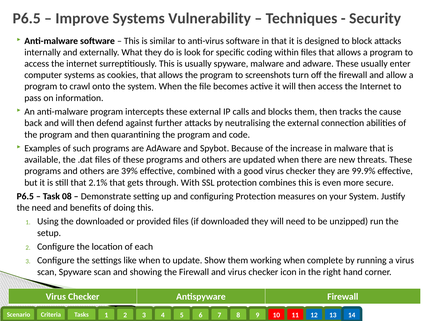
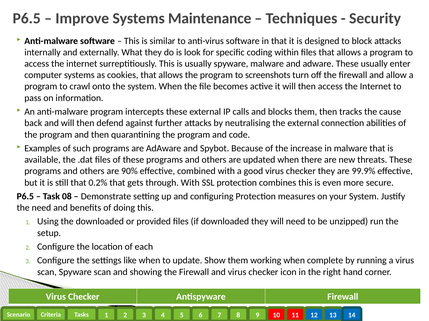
Vulnerability: Vulnerability -> Maintenance (210, 18)
39%: 39% -> 90% (129, 172)
2.1%: 2.1% -> 0.2% (98, 183)
